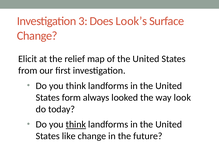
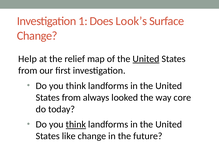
3: 3 -> 1 (83, 21)
Elicit: Elicit -> Help (28, 59)
United underline: none -> present (146, 59)
form: form -> from (71, 98)
look: look -> core (182, 98)
